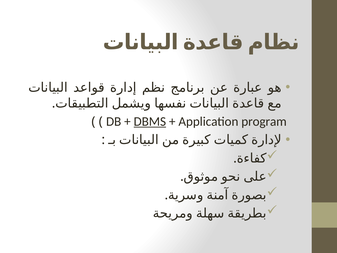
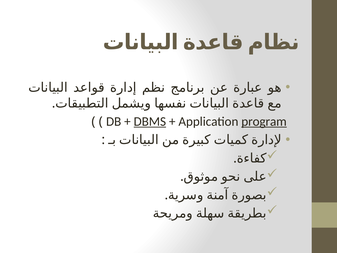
program underline: none -> present (264, 121)
